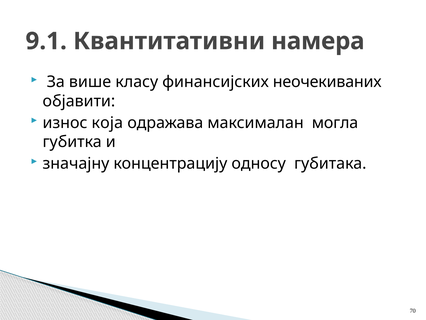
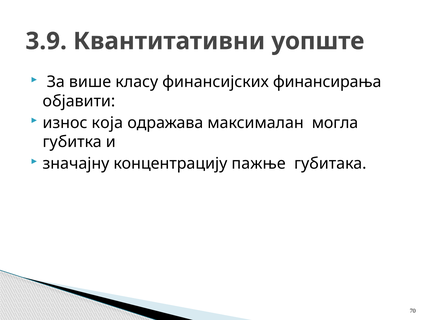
9.1: 9.1 -> 3.9 (46, 41)
намера: намера -> уопште (318, 41)
неочекиваних: неочекиваних -> финансирања (327, 82)
односу: односу -> пажње (259, 163)
